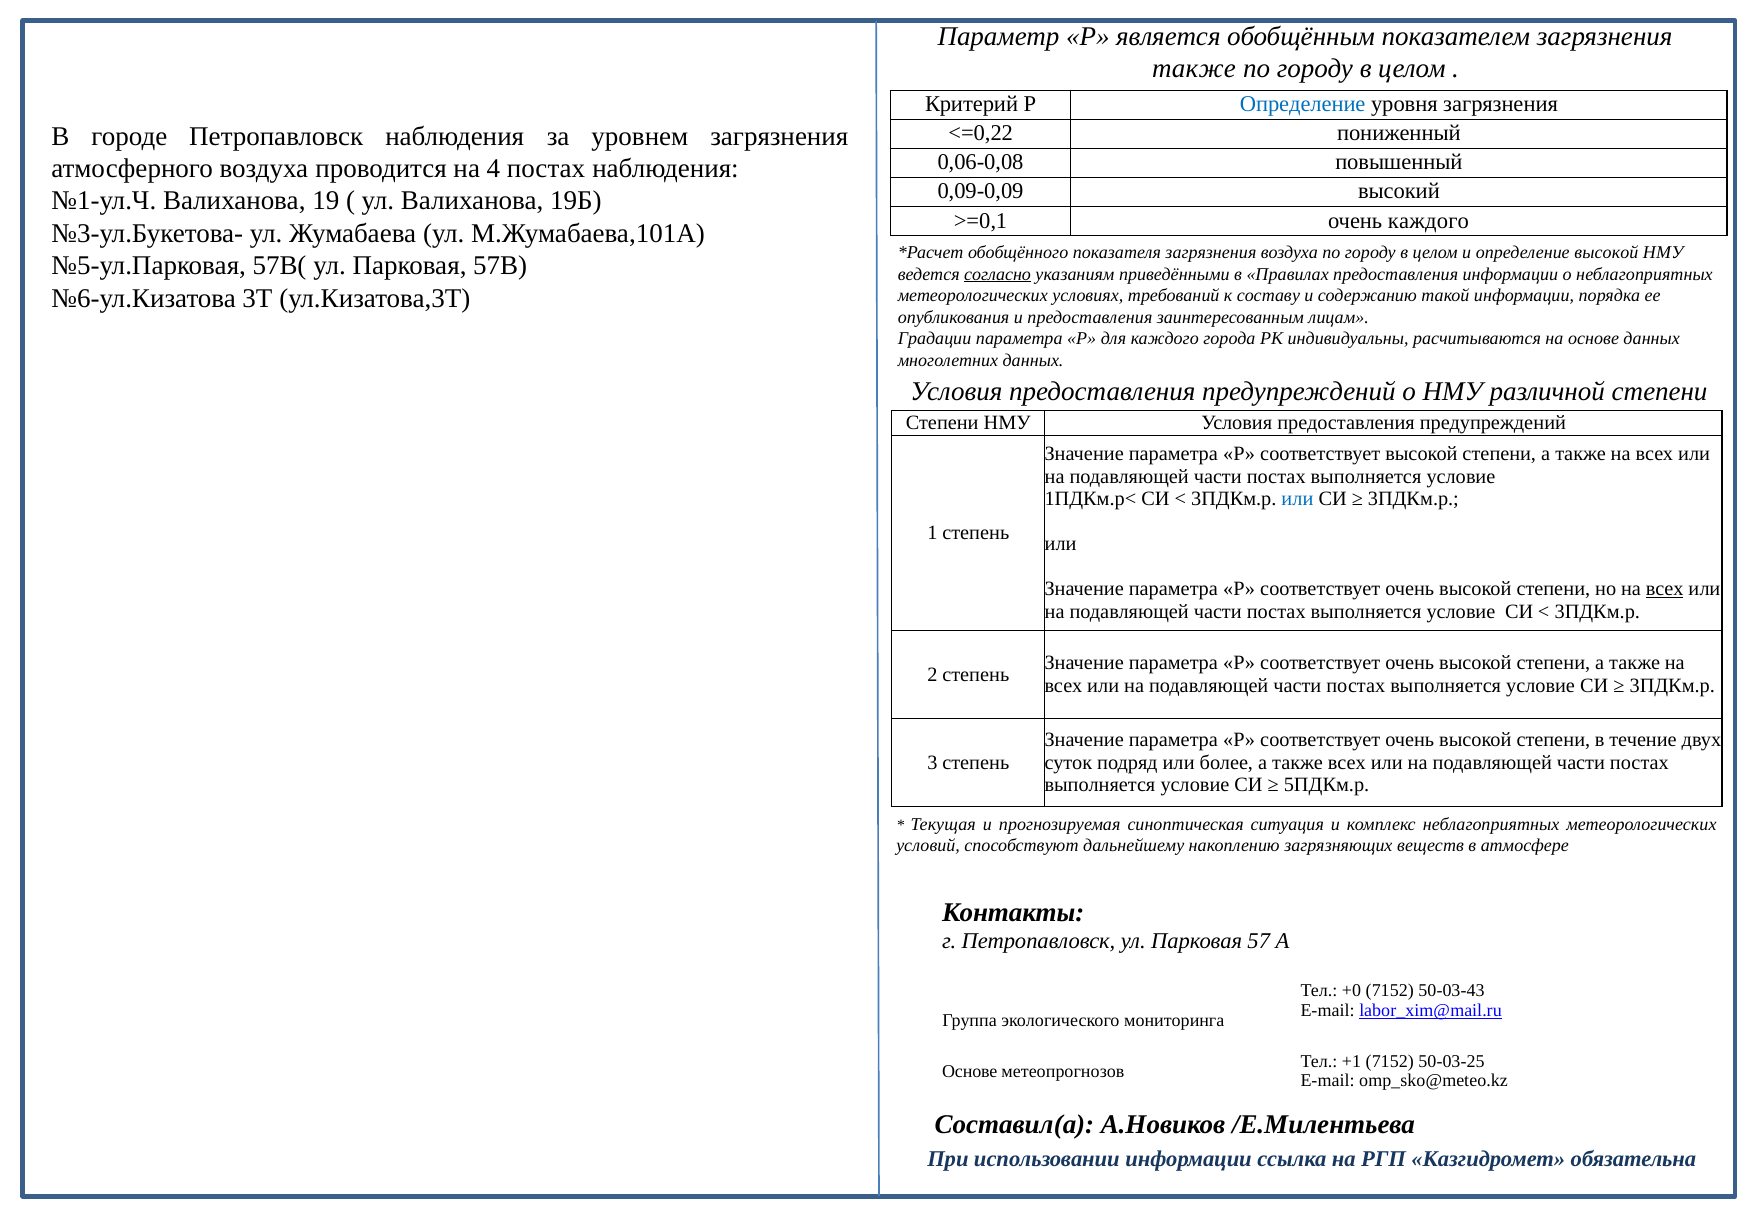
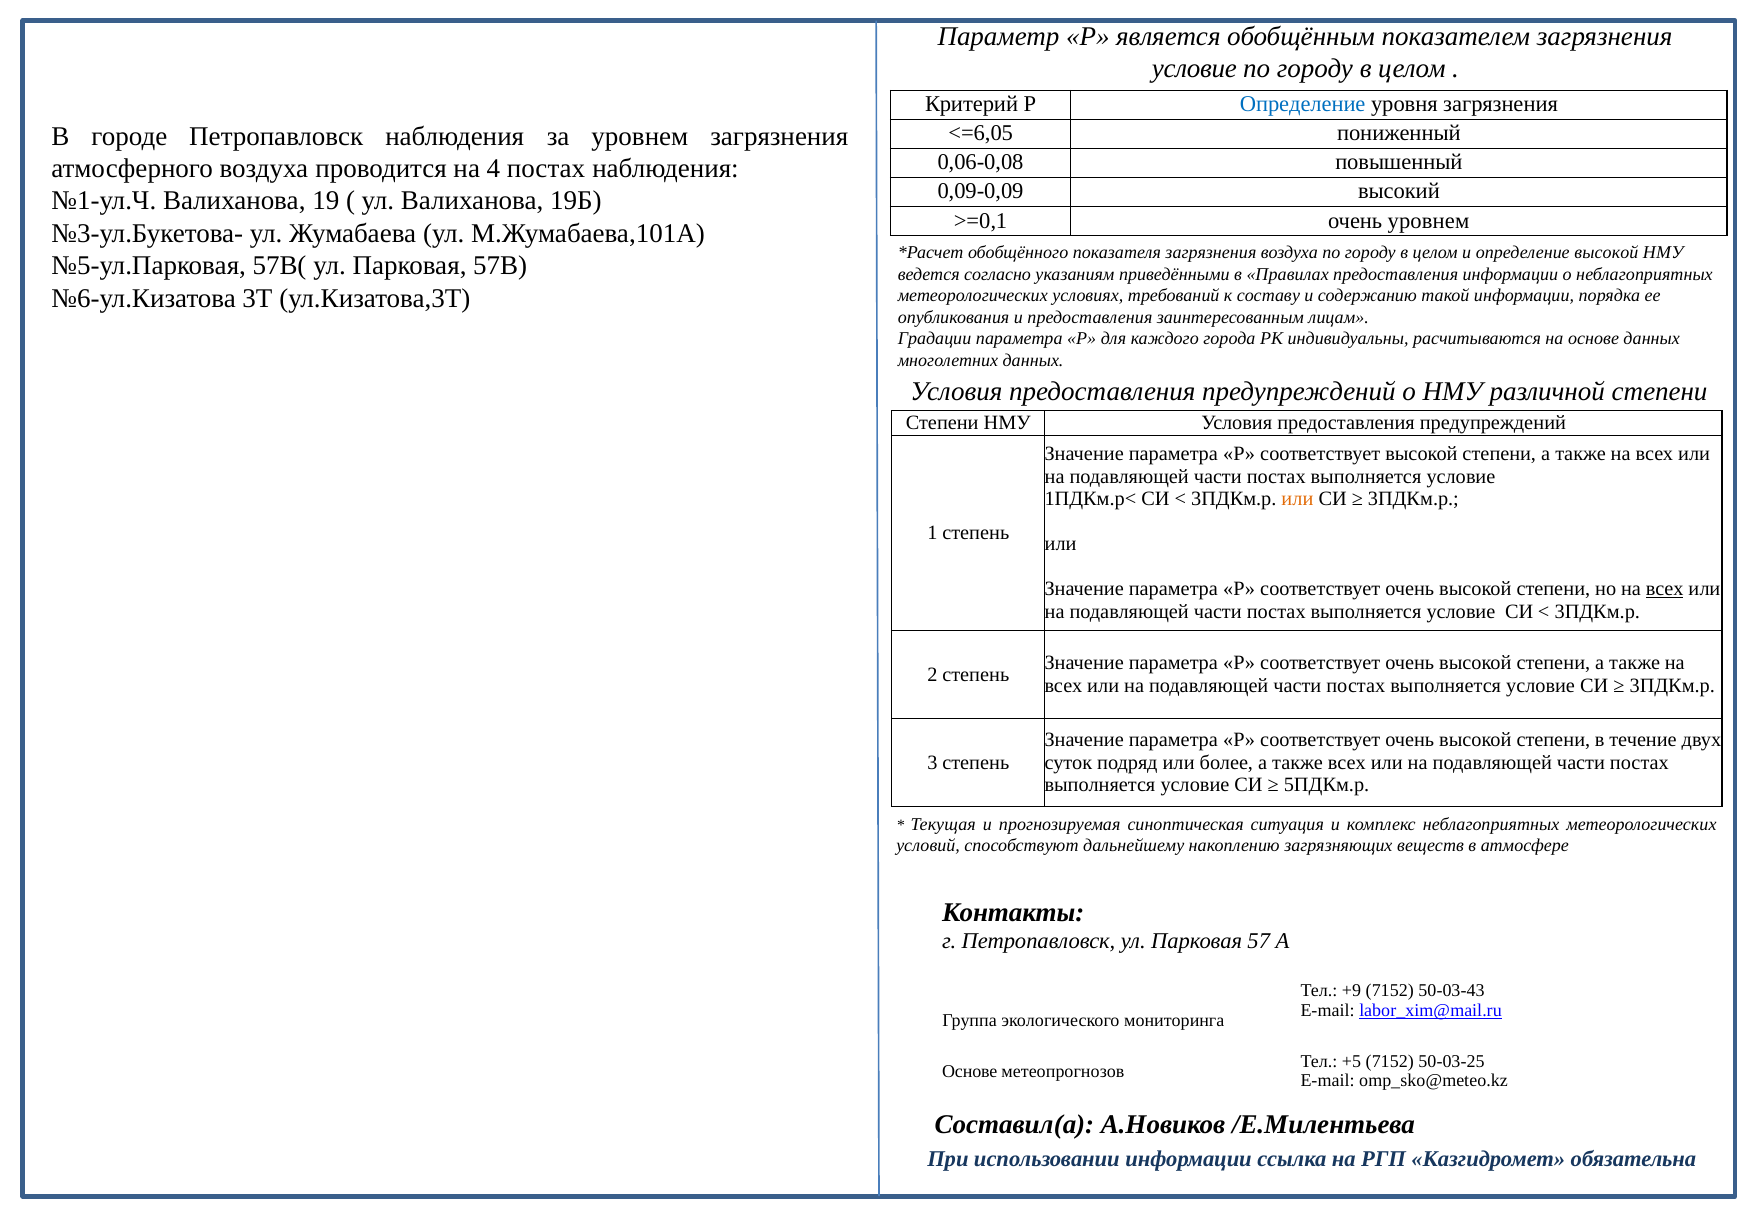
также: также -> условие (1194, 69)
<=0,22: <=0,22 -> <=6,05 (981, 134)
очень каждого: каждого -> уровнем (1428, 221)
согласно underline: present -> none (998, 274)
или colour: blue -> orange (1297, 499)
+0: +0 -> +9 (1351, 991)
+1: +1 -> +5 (1351, 1061)
